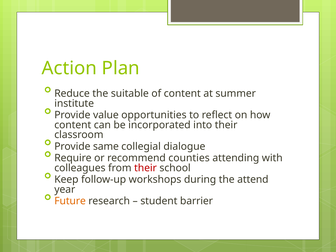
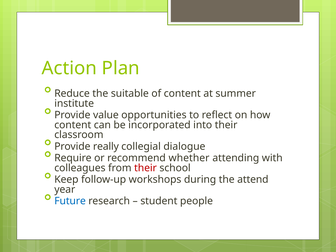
same: same -> really (106, 146)
counties: counties -> whether (189, 158)
Future colour: orange -> blue (70, 201)
barrier: barrier -> people (197, 201)
